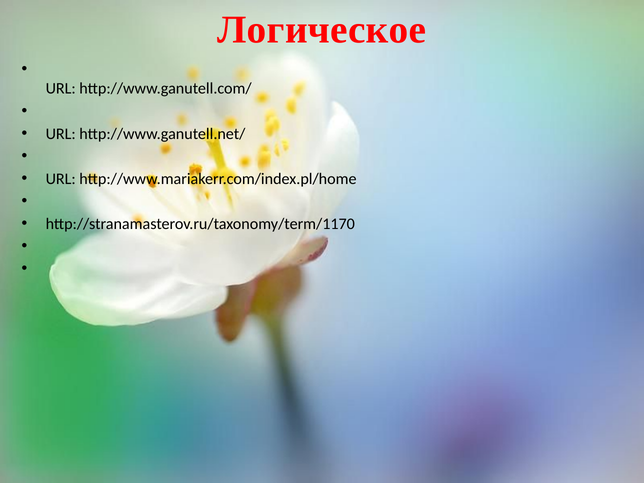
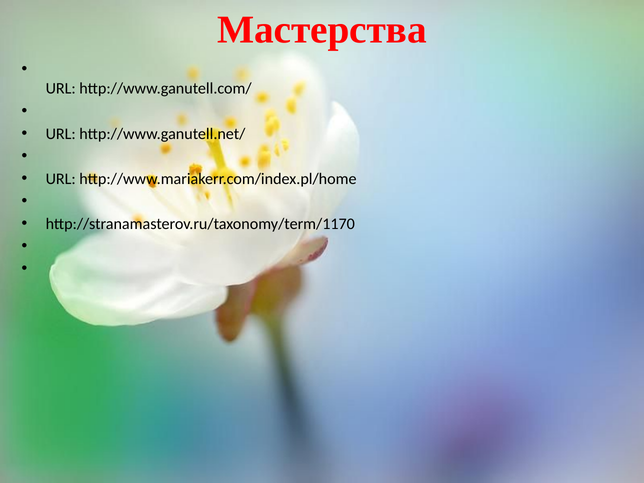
Логическое: Логическое -> Мастерства (322, 30)
